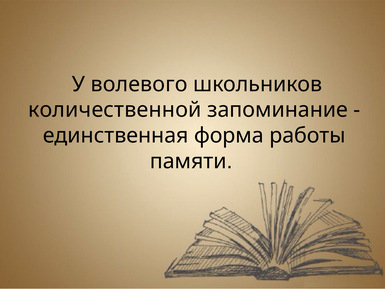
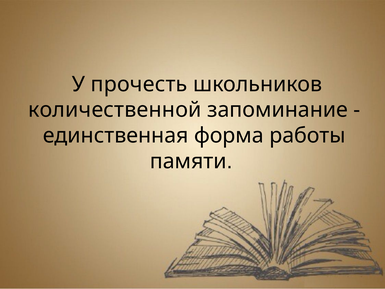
волевого: волевого -> прочесть (139, 84)
